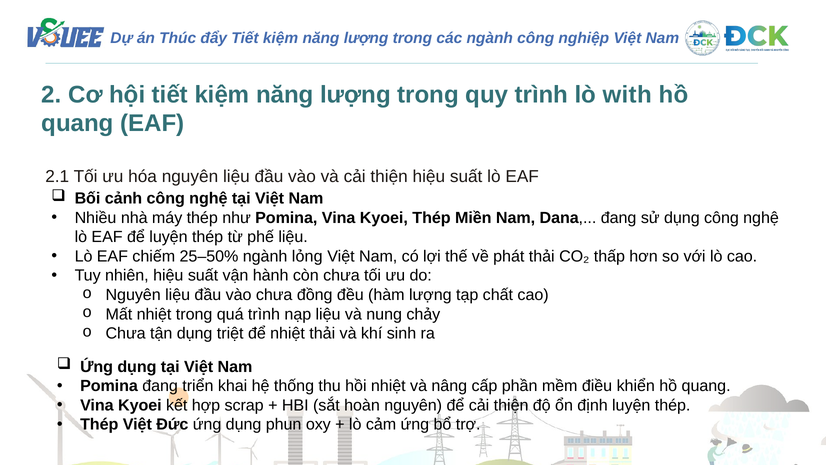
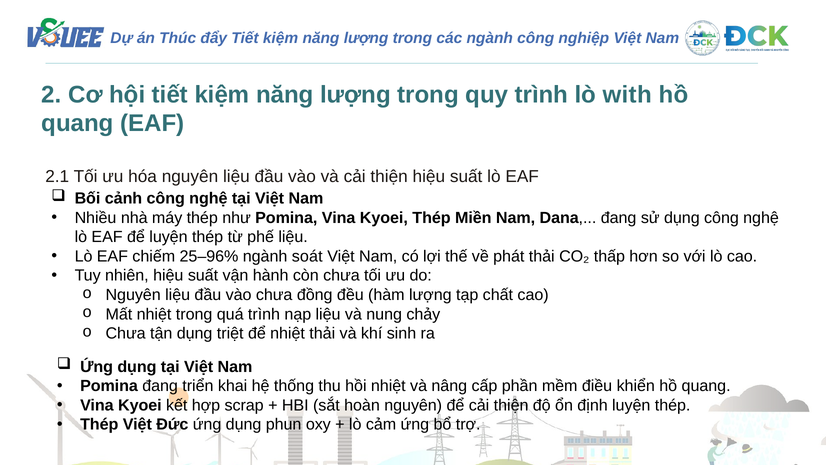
25–50%: 25–50% -> 25–96% (209, 256)
lỏng: lỏng -> soát (307, 256)
